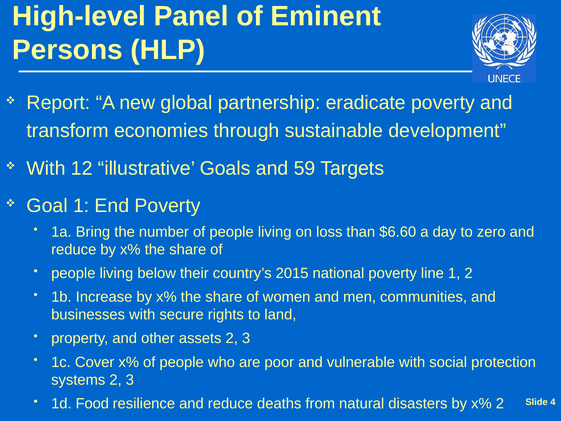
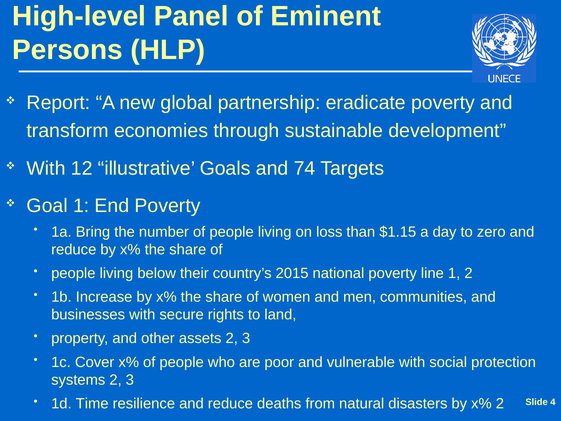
59: 59 -> 74 (305, 168)
$6.60: $6.60 -> $1.15 (398, 232)
Food: Food -> Time (92, 403)
